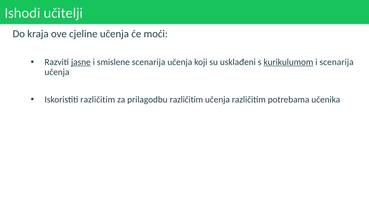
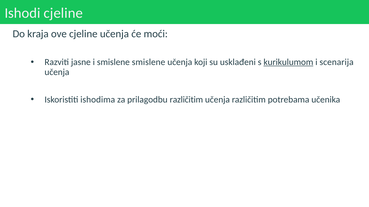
Ishodi učitelji: učitelji -> cjeline (63, 13)
jasne underline: present -> none (81, 62)
smislene scenarija: scenarija -> smislene (149, 62)
Iskoristiti različitim: različitim -> ishodima (98, 100)
